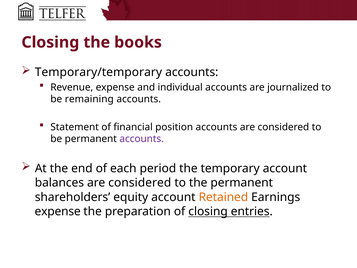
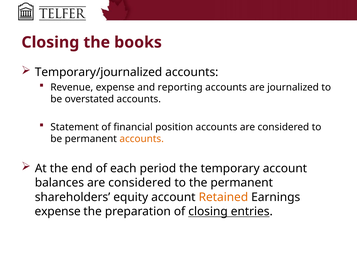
Temporary/temporary: Temporary/temporary -> Temporary/journalized (98, 72)
individual: individual -> reporting (180, 87)
remaining: remaining -> overstated (89, 99)
accounts colour: purple -> orange (142, 139)
